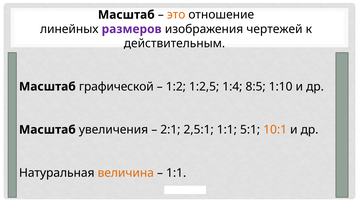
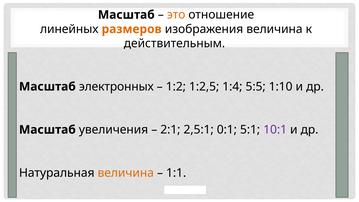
размеров colour: purple -> orange (132, 29)
изображения чертежей: чертежей -> величина (274, 29)
графической: графической -> электронных (116, 87)
8:5: 8:5 -> 5:5 (256, 87)
2,5:1 1:1: 1:1 -> 0:1 (227, 130)
10:1 colour: orange -> purple (275, 130)
